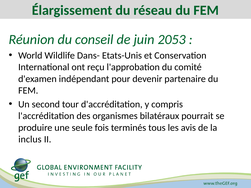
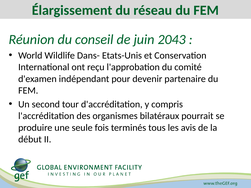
2053: 2053 -> 2043 (172, 40)
inclus: inclus -> début (30, 140)
